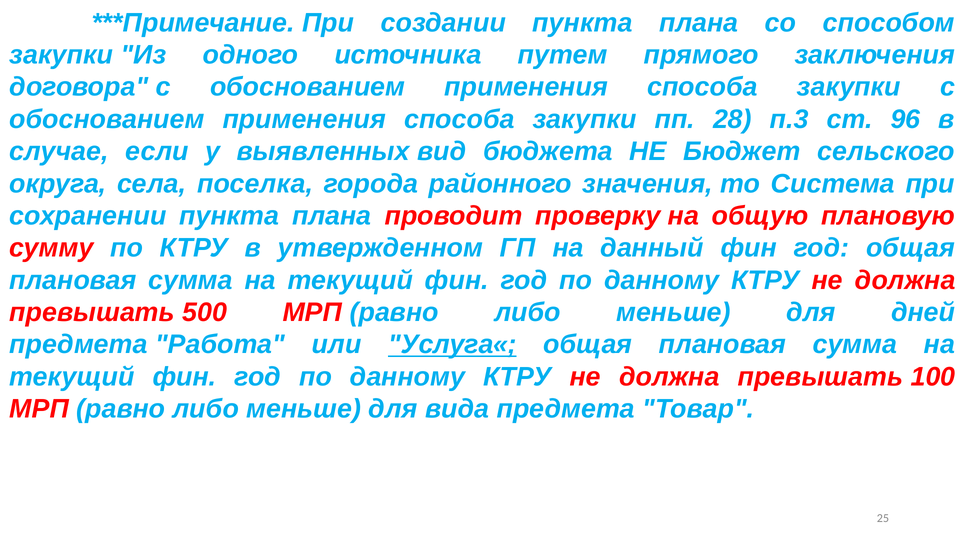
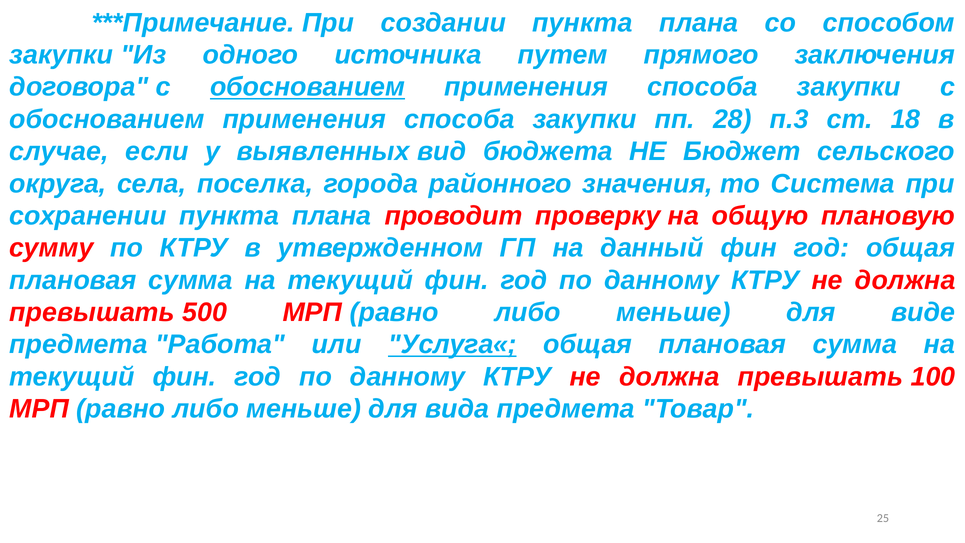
обоснованием underline: none -> present (308, 87)
96: 96 -> 18 (905, 119)
дней: дней -> виде (923, 312)
